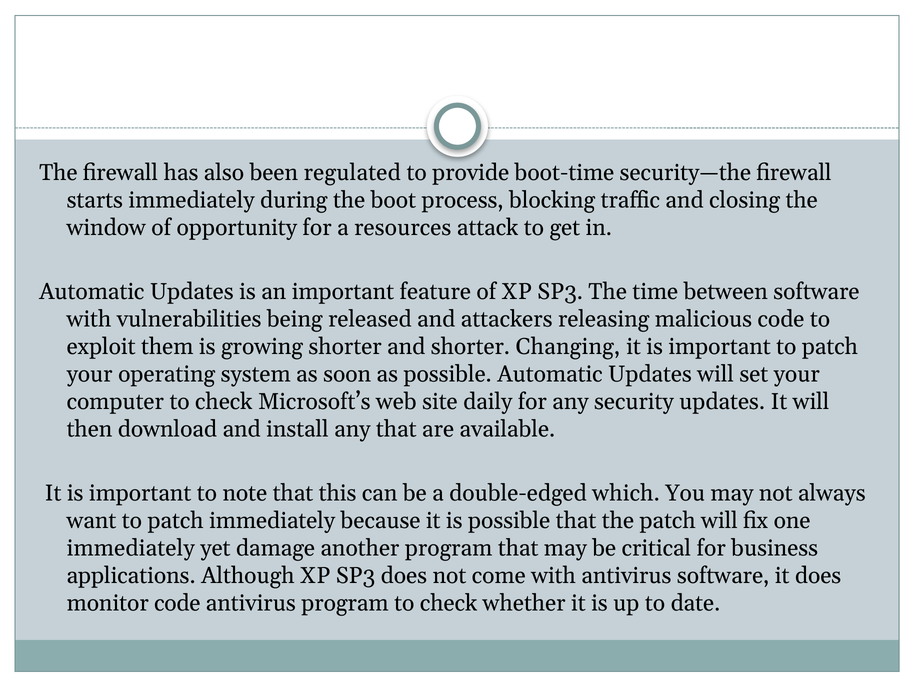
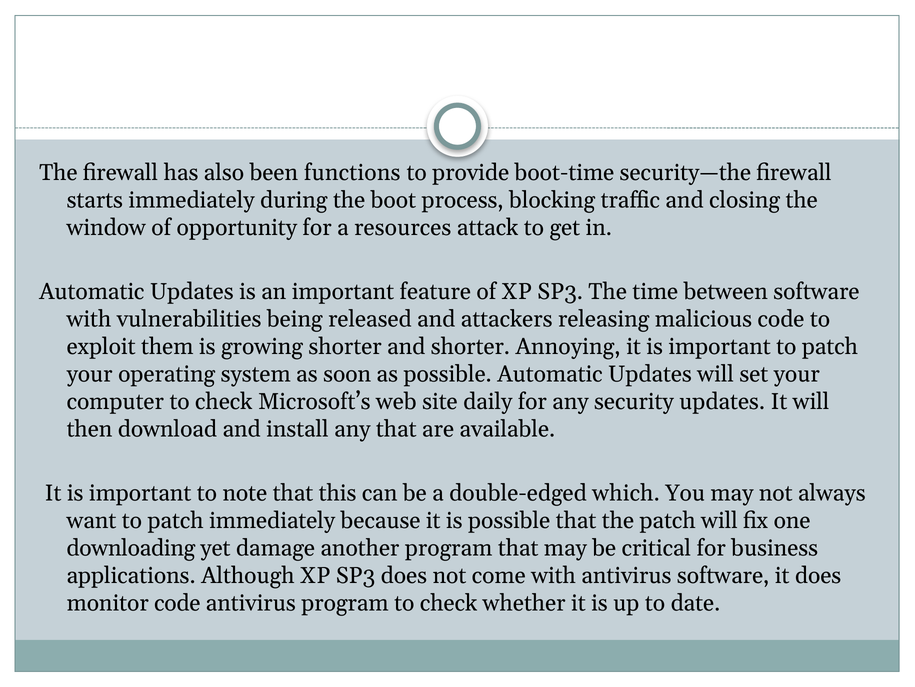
regulated: regulated -> functions (352, 173)
Changing: Changing -> Annoying (568, 346)
immediately: immediately -> downloading (131, 548)
